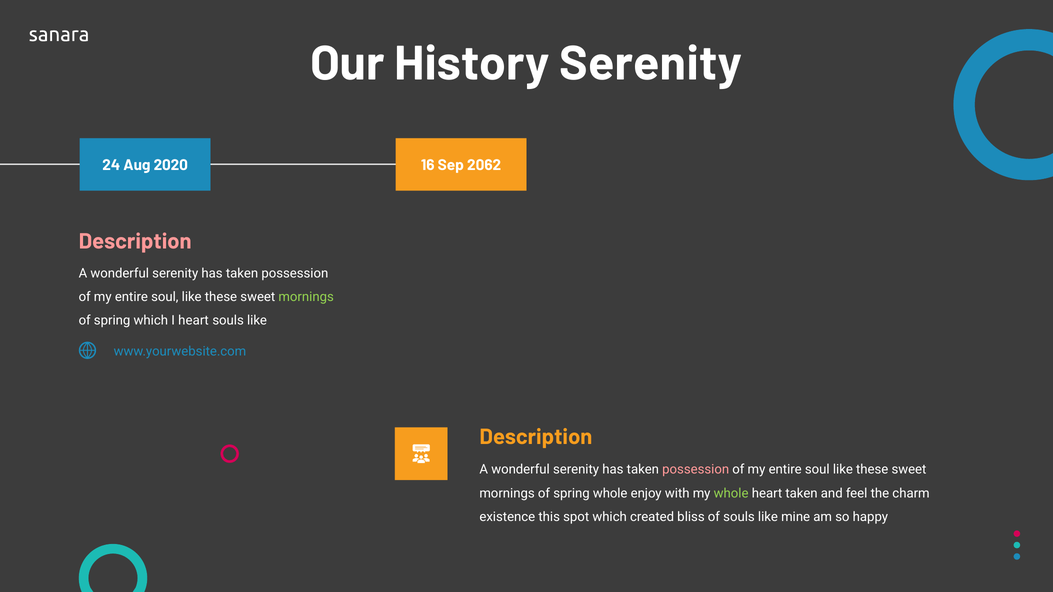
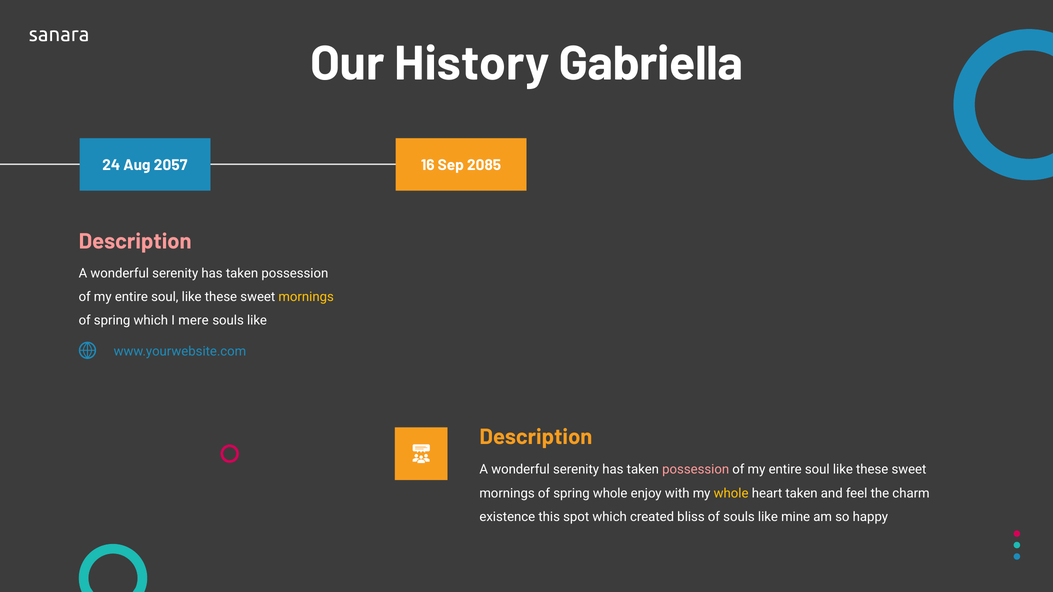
History Serenity: Serenity -> Gabriella (651, 64)
2020: 2020 -> 2057 (171, 166)
2062: 2062 -> 2085 (484, 166)
mornings colour: light green -> yellow (306, 297)
I heart: heart -> mere (193, 321)
whole colour: light green -> yellow (731, 494)
